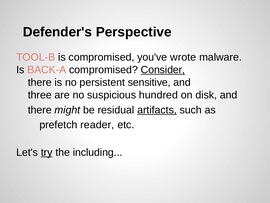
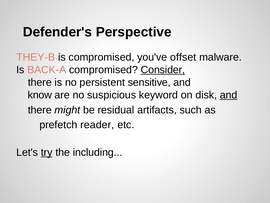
TOOL-B: TOOL-B -> THEY-B (36, 57)
wrote: wrote -> offset (183, 57)
three: three -> know (40, 95)
hundred: hundred -> keyword (158, 95)
and underline: none -> present (229, 95)
artifacts underline: present -> none (157, 110)
